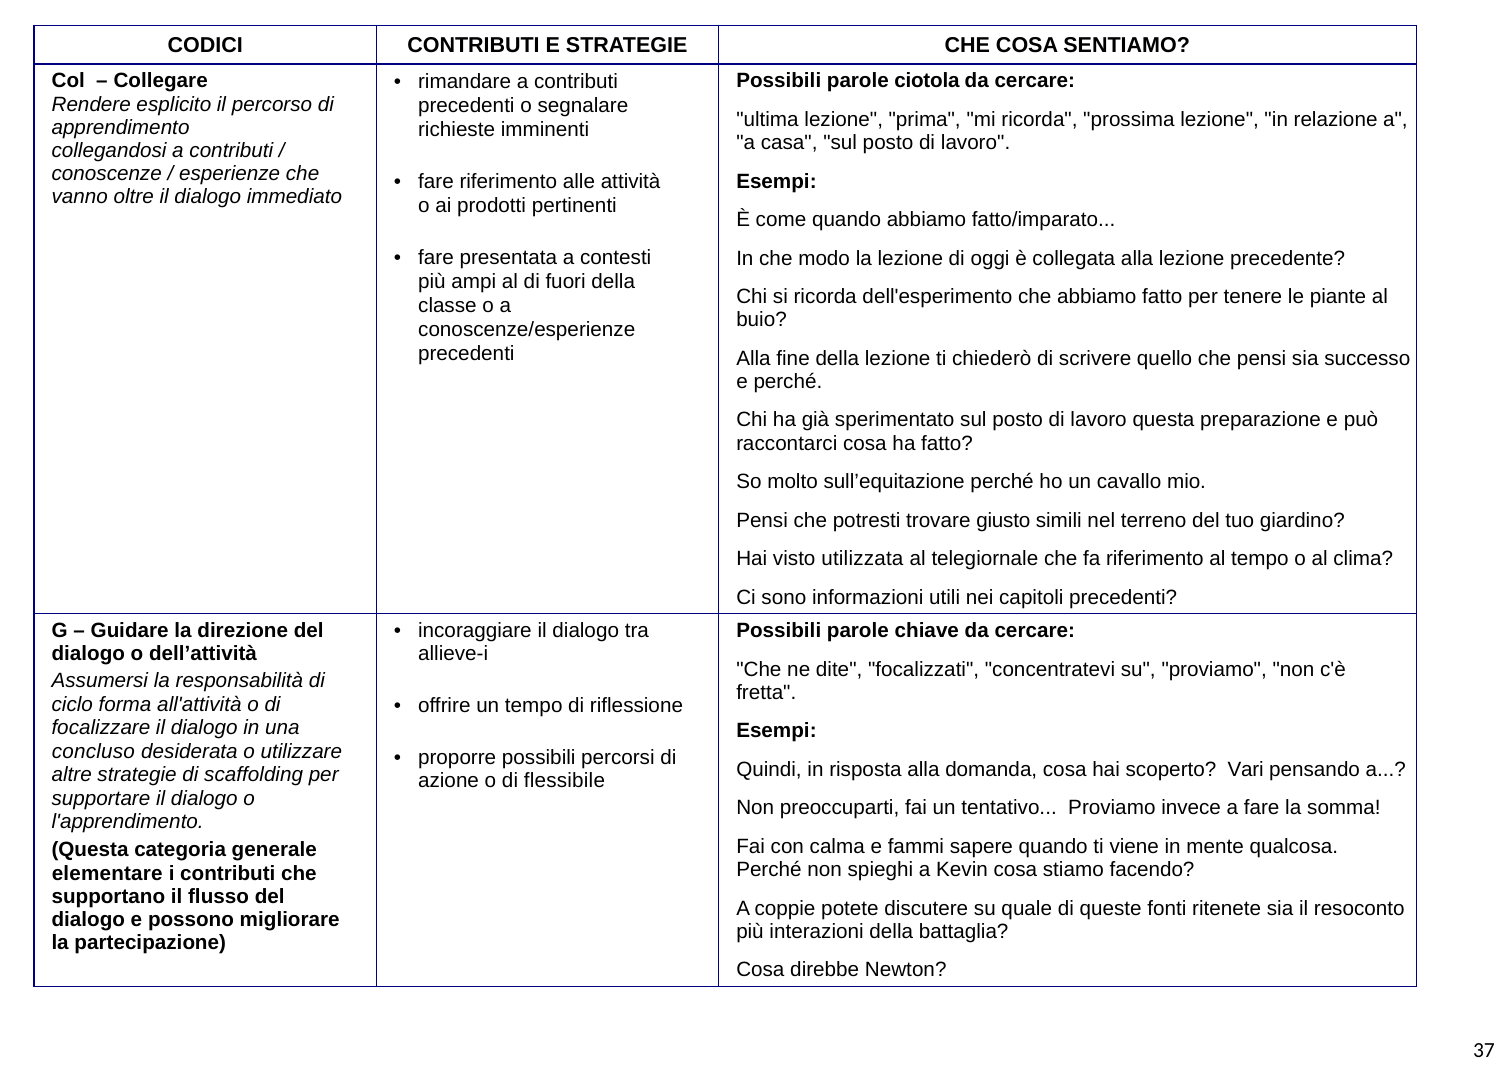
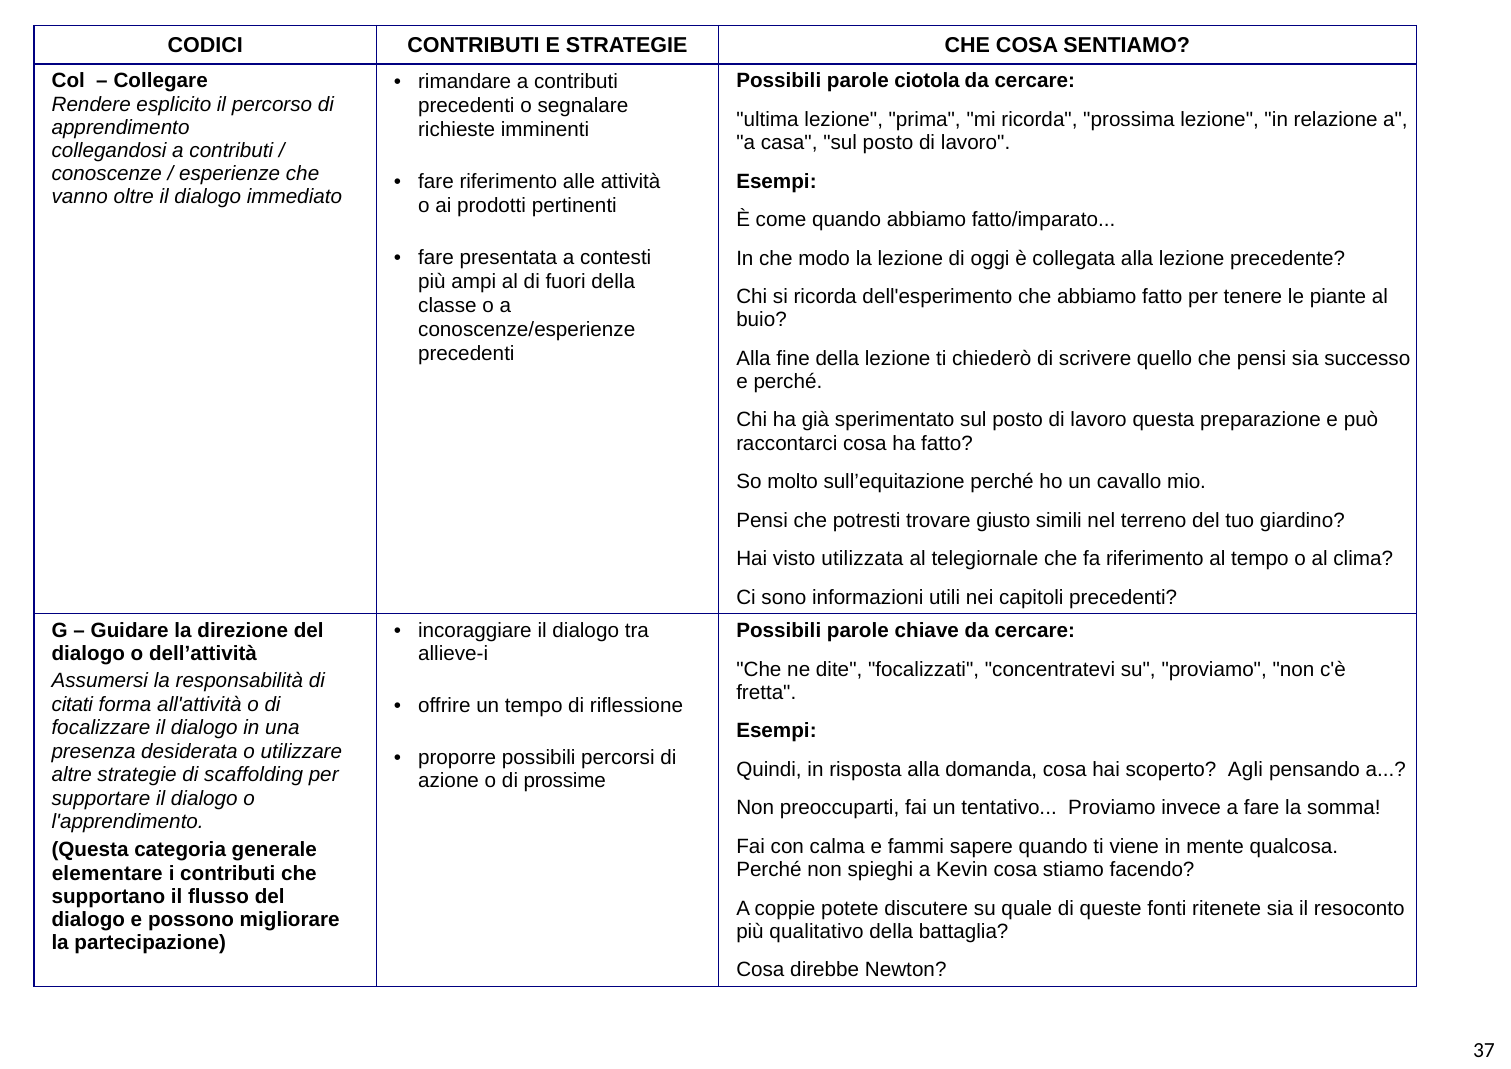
ciclo: ciclo -> citati (72, 704)
concluso: concluso -> presenza (94, 751)
Vari: Vari -> Agli (1245, 769)
flessibile: flessibile -> prossime (565, 781)
interazioni: interazioni -> qualitativo (817, 931)
